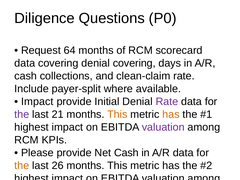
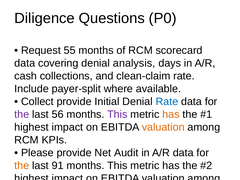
64: 64 -> 55 (70, 50)
denial covering: covering -> analysis (134, 63)
Impact: Impact -> Collect (37, 102)
Rate colour: purple -> blue (167, 102)
21: 21 -> 56 (58, 114)
This colour: orange -> purple (117, 114)
valuation colour: purple -> orange (163, 127)
Net Cash: Cash -> Audit (126, 153)
26: 26 -> 91 (58, 166)
